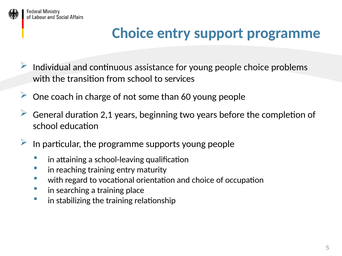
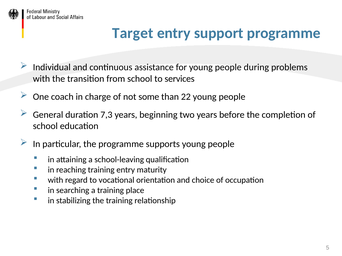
Choice: Choice -> Target (133, 33)
people choice: choice -> during (256, 67)
60: 60 -> 22 (186, 97)
2,1: 2,1 -> 7,3 (106, 115)
